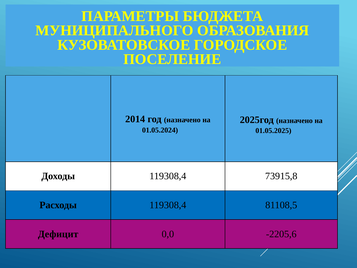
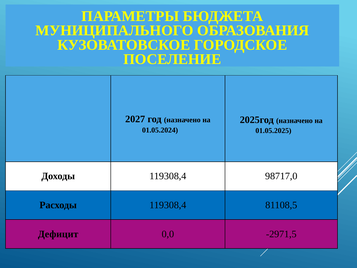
2014: 2014 -> 2027 (135, 119)
73915,8: 73915,8 -> 98717,0 (281, 176)
-2205,6: -2205,6 -> -2971,5 (281, 234)
